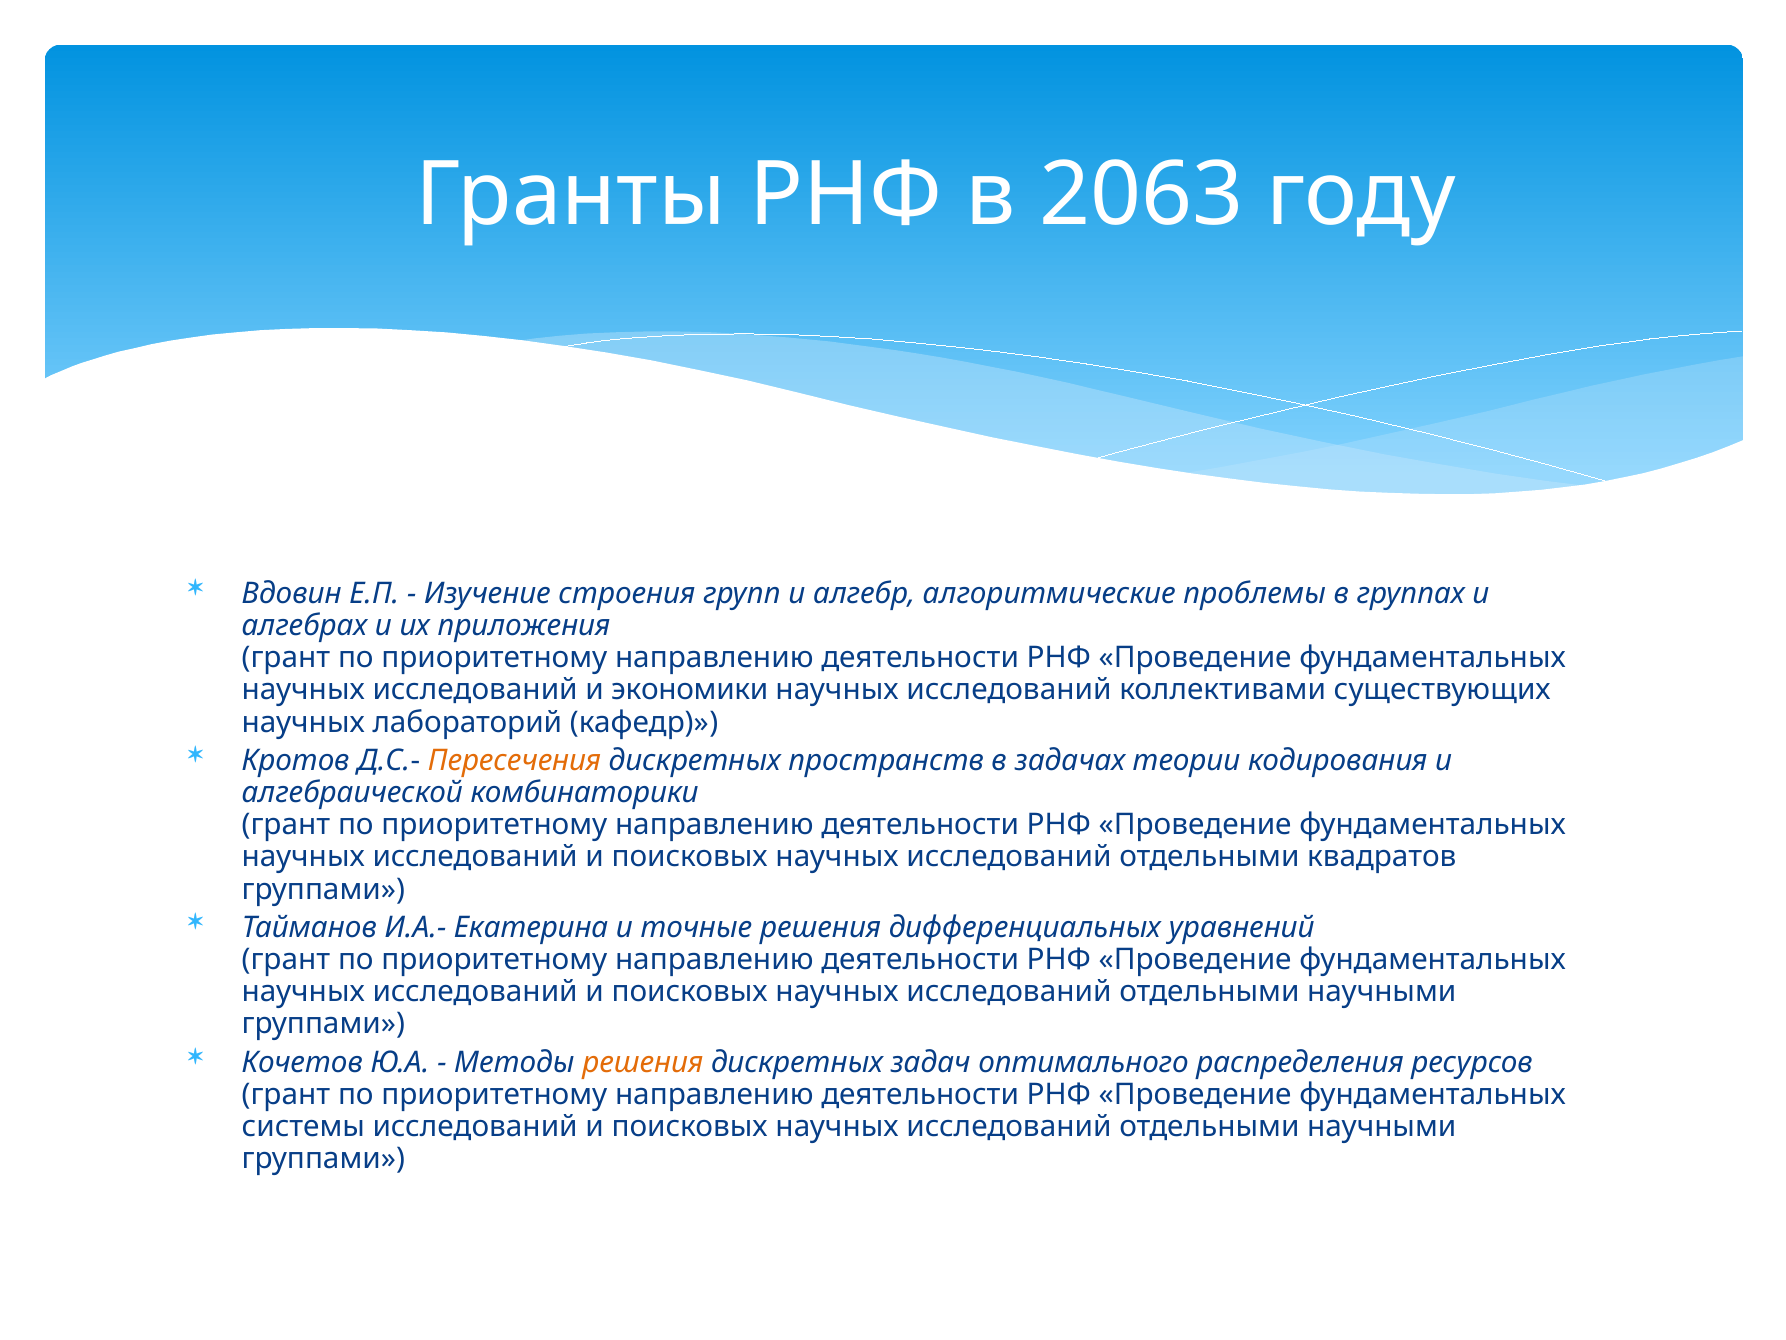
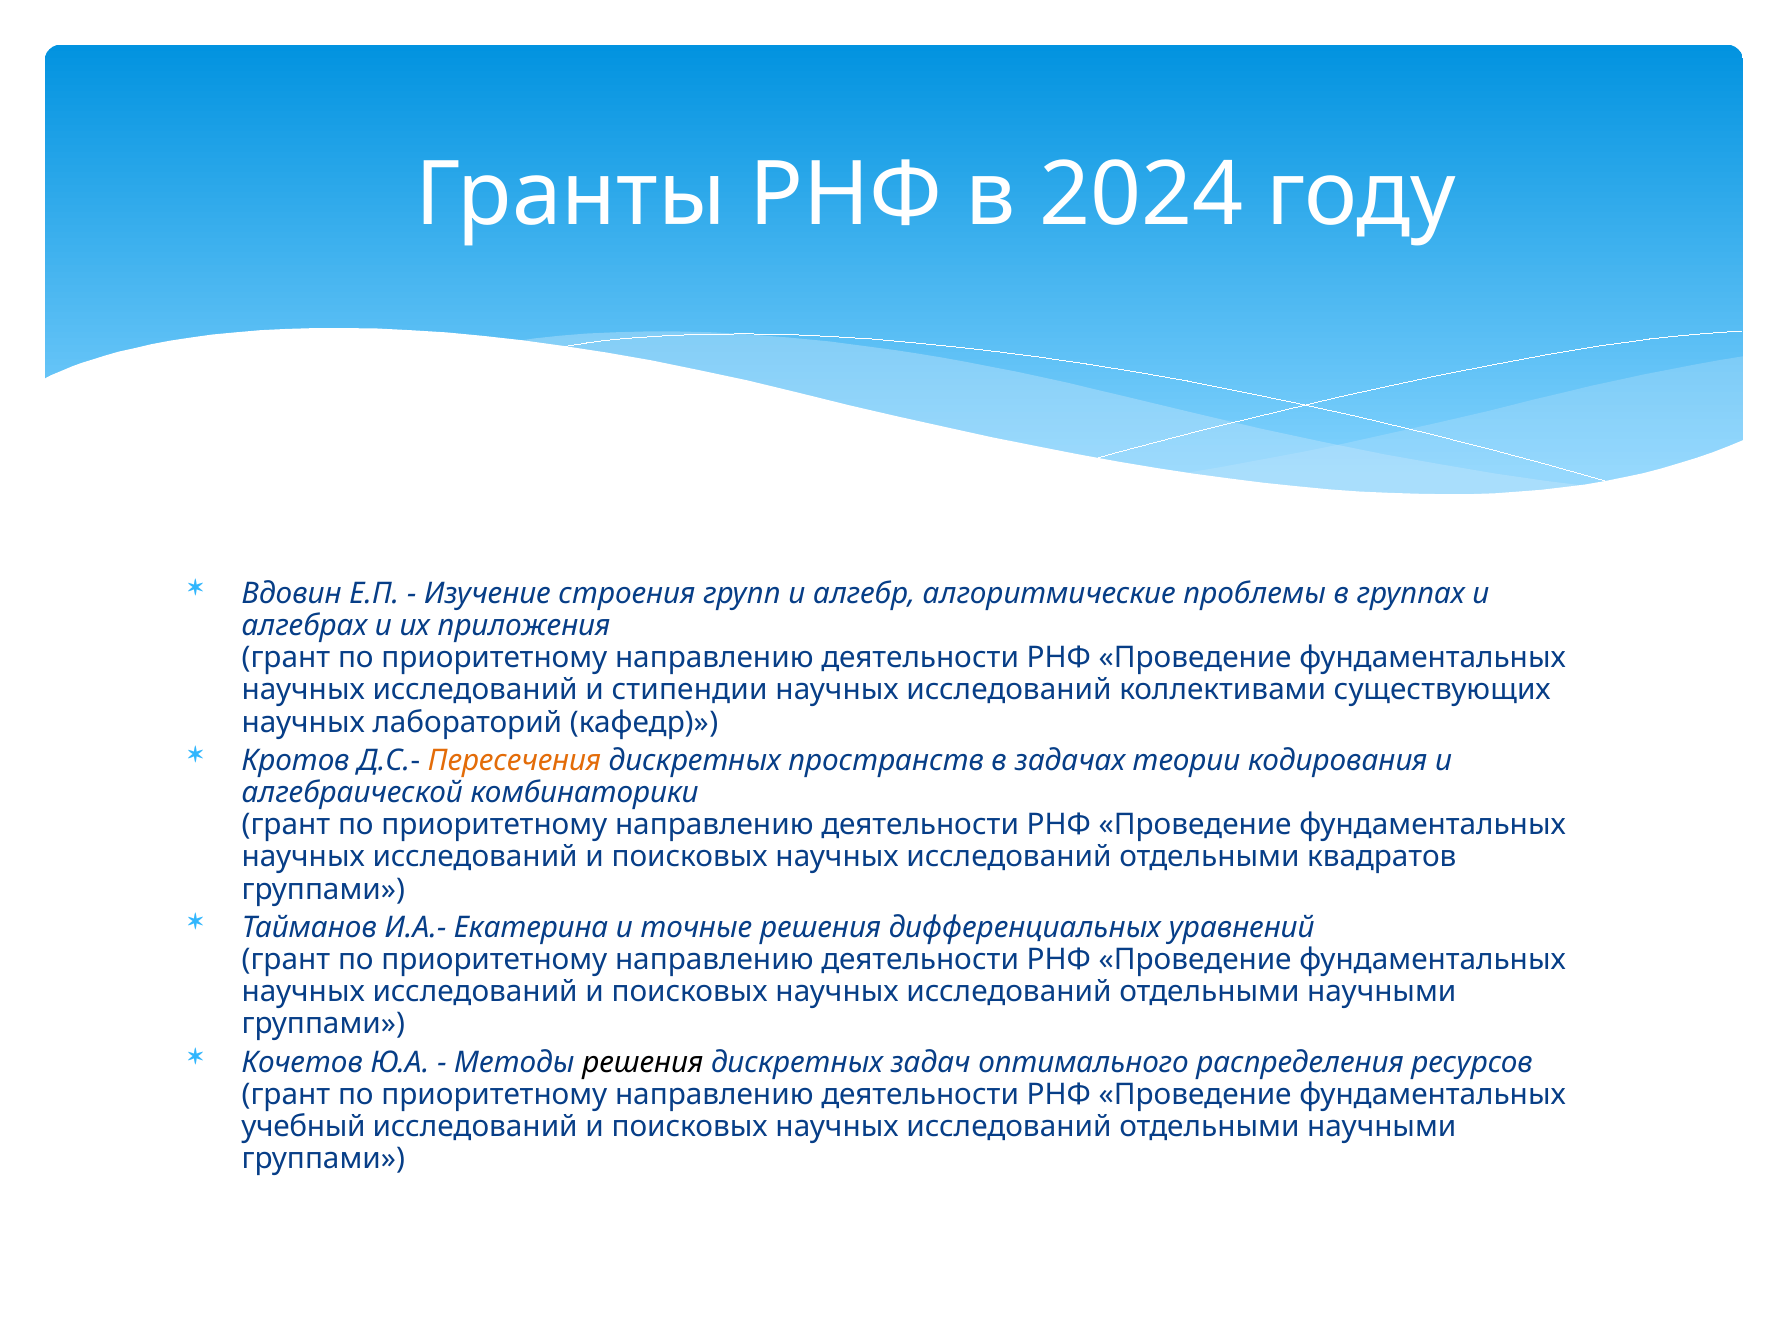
2063: 2063 -> 2024 (1141, 195)
экономики: экономики -> стипендии (690, 690)
решения colour: orange -> black (643, 1062)
системы: системы -> учебный (303, 1126)
